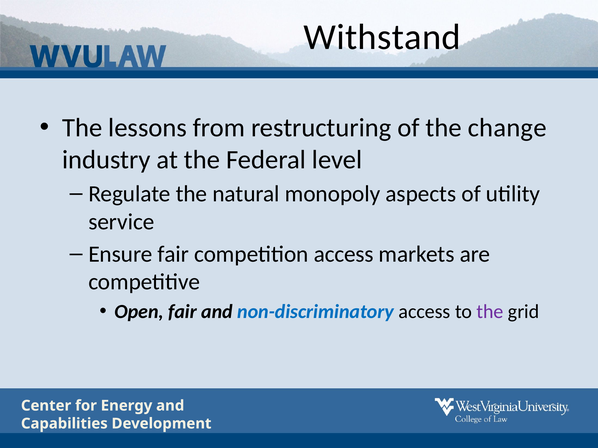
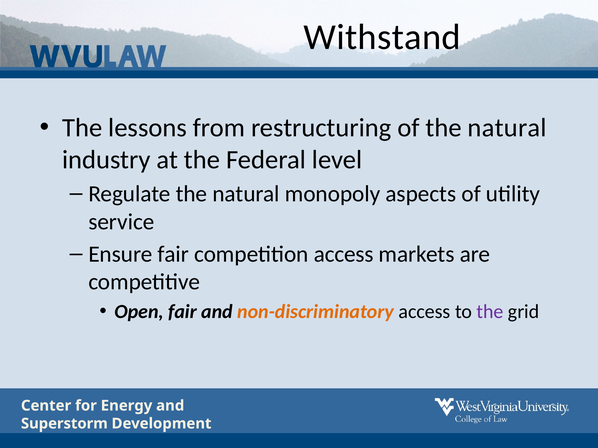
of the change: change -> natural (507, 128)
non-discriminatory colour: blue -> orange (316, 312)
Capabilities: Capabilities -> Superstorm (64, 424)
